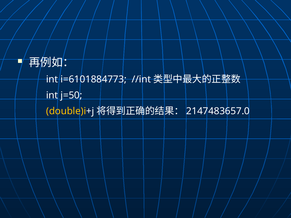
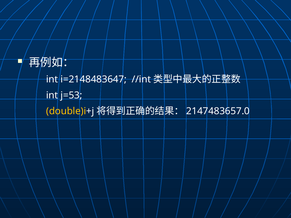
i=6101884773: i=6101884773 -> i=2148483647 (94, 79)
j=50: j=50 -> j=53 (71, 95)
